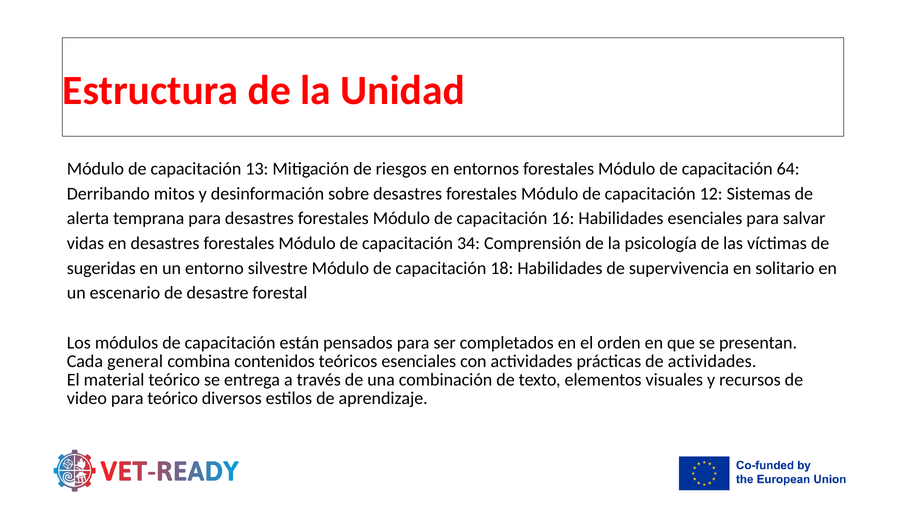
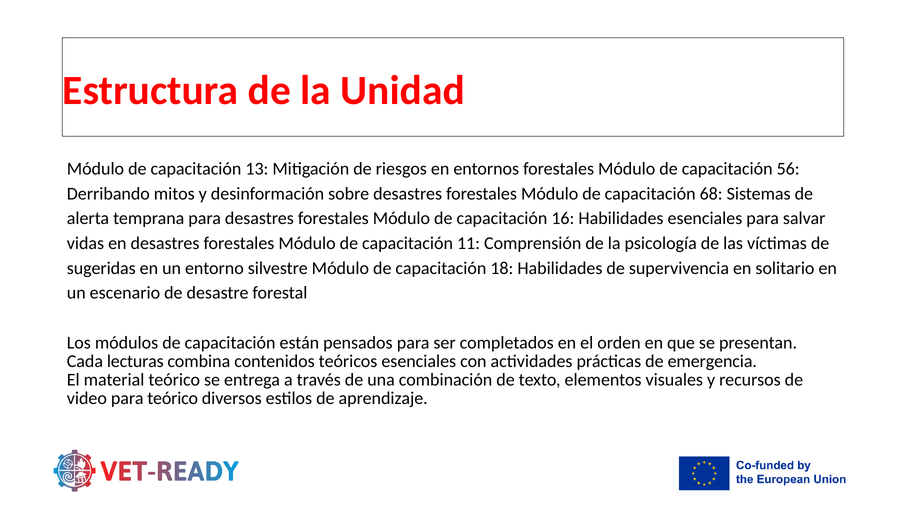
64: 64 -> 56 (788, 169)
12: 12 -> 68 (711, 193)
34: 34 -> 11 (469, 243)
general: general -> lecturas (135, 361)
de actividades: actividades -> emergencia (712, 361)
